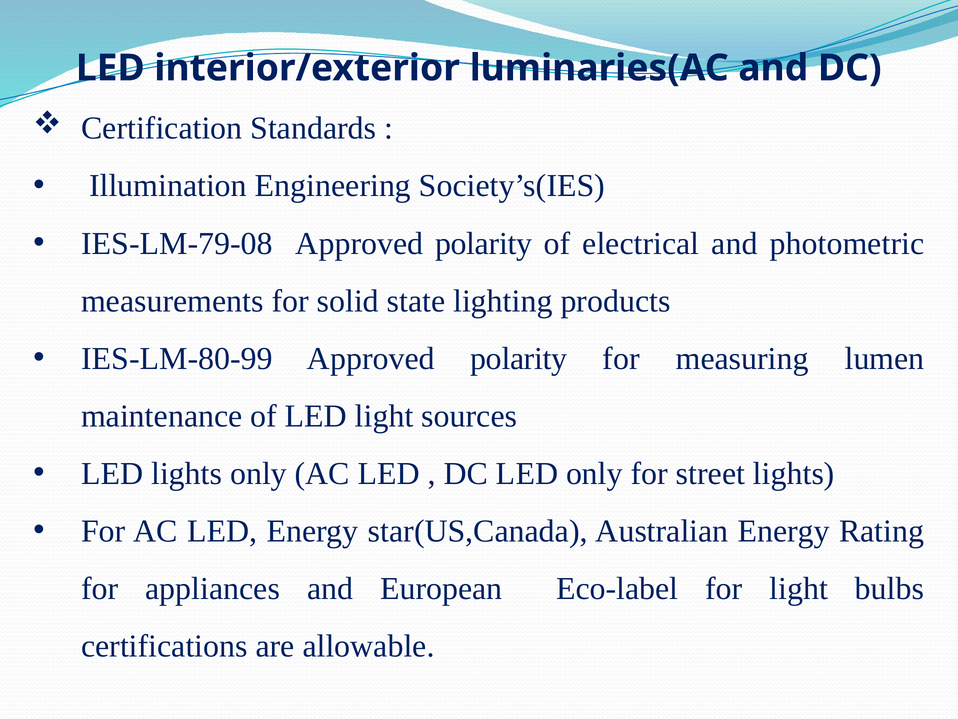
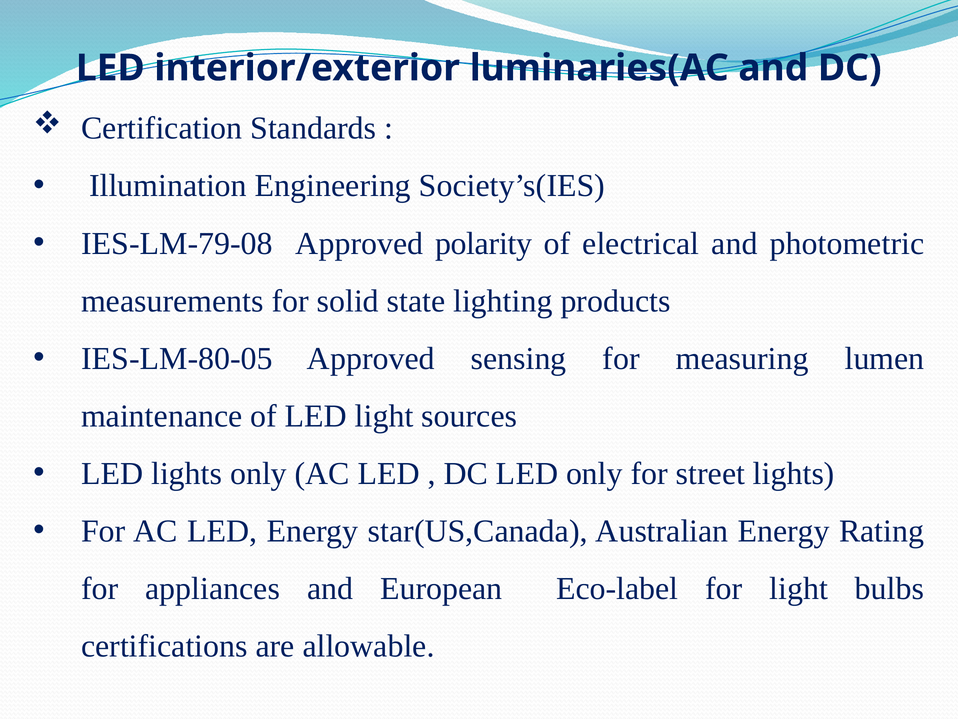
IES-LM-80-99: IES-LM-80-99 -> IES-LM-80-05 (177, 358)
polarity: polarity -> sensing (519, 358)
